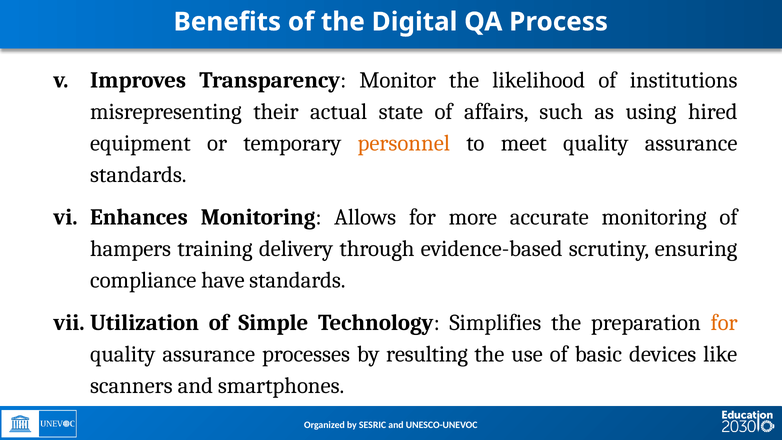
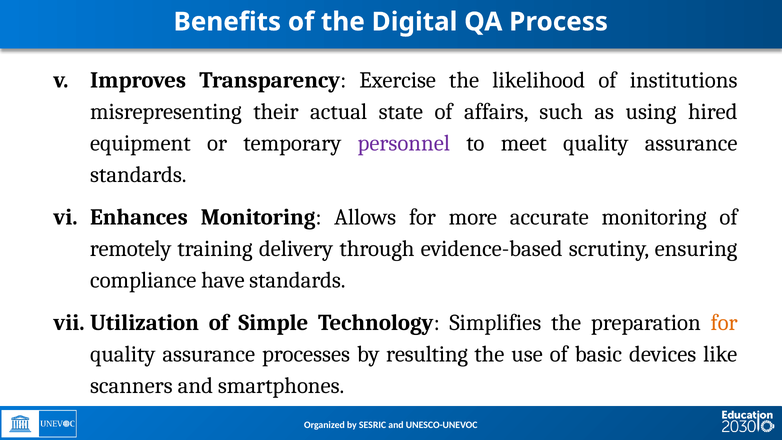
Monitor: Monitor -> Exercise (398, 80)
personnel colour: orange -> purple (404, 143)
hampers: hampers -> remotely (131, 249)
